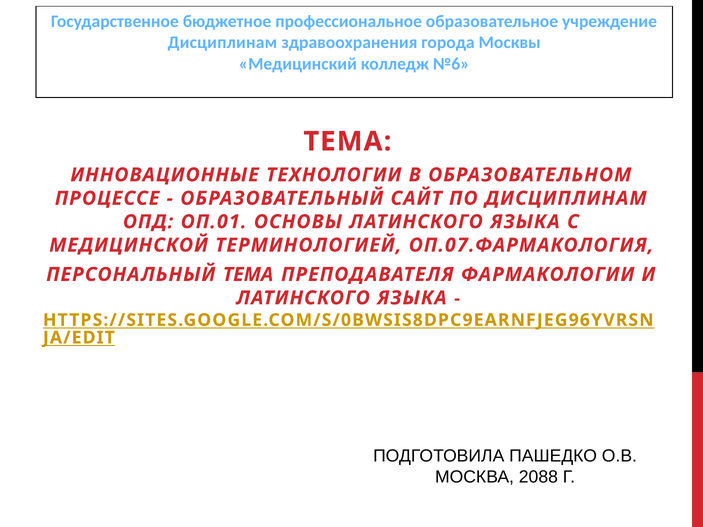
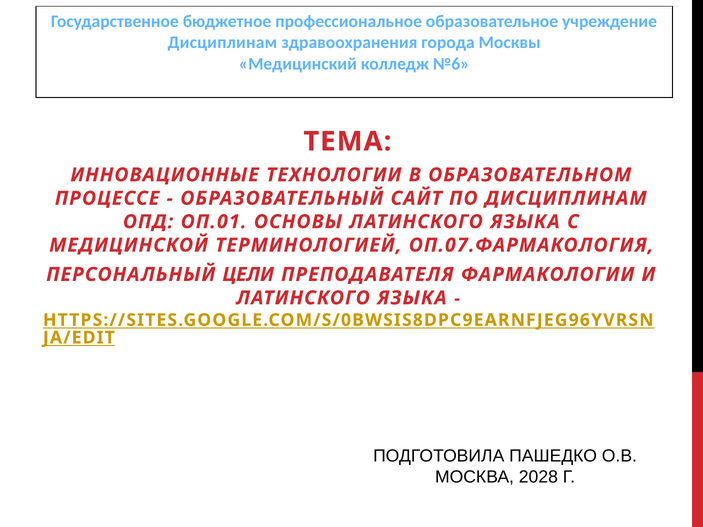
ПЕРСОНАЛЬНЫЙ ТЕМА: ТЕМА -> ЦЕЛИ (248, 275)
2088: 2088 -> 2028 (538, 477)
